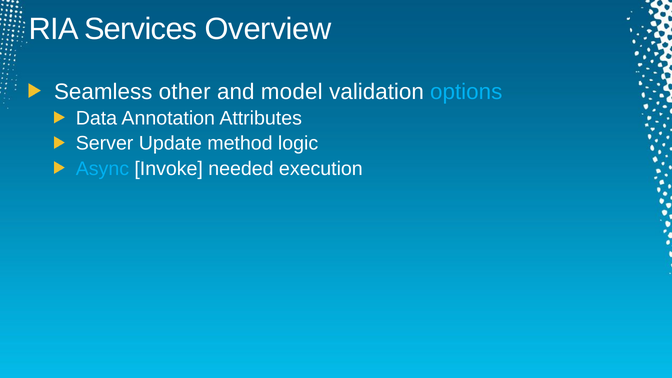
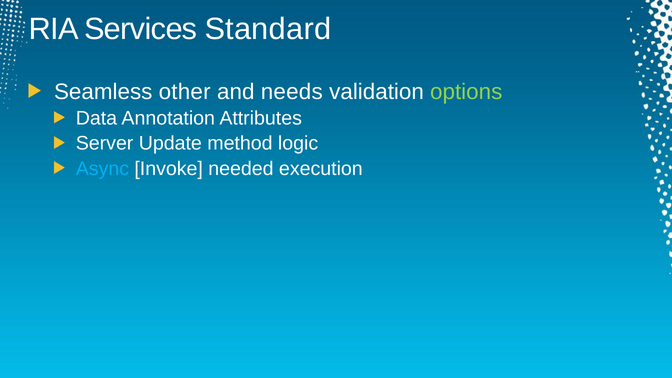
Overview: Overview -> Standard (268, 29)
model: model -> needs (292, 92)
options colour: light blue -> light green (466, 92)
